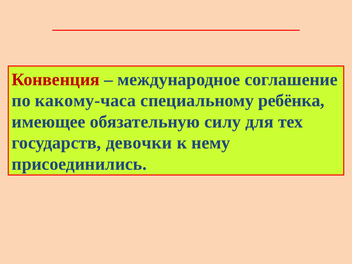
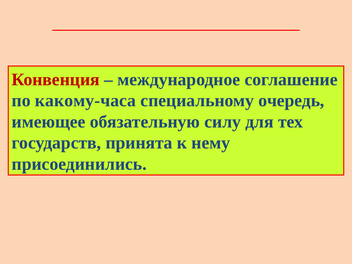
ребёнка: ребёнка -> очередь (291, 101)
девочки: девочки -> принята (139, 143)
